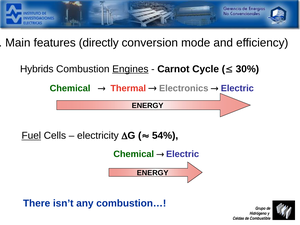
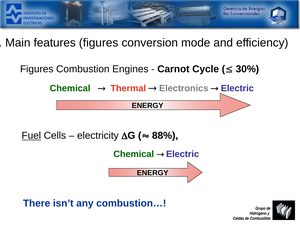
features directly: directly -> figures (99, 43)
Hybrids: Hybrids -> Figures (37, 69)
Engines underline: present -> none (130, 69)
54%: 54% -> 88% (165, 136)
